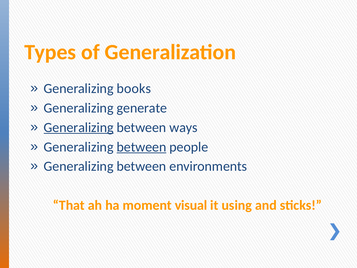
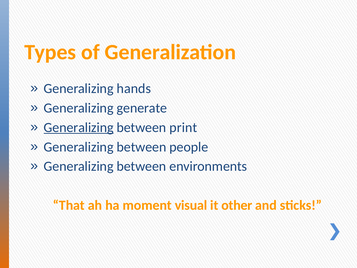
books: books -> hands (134, 88)
ways: ways -> print (183, 127)
between underline: present -> none (141, 147)
using: using -> other (237, 205)
